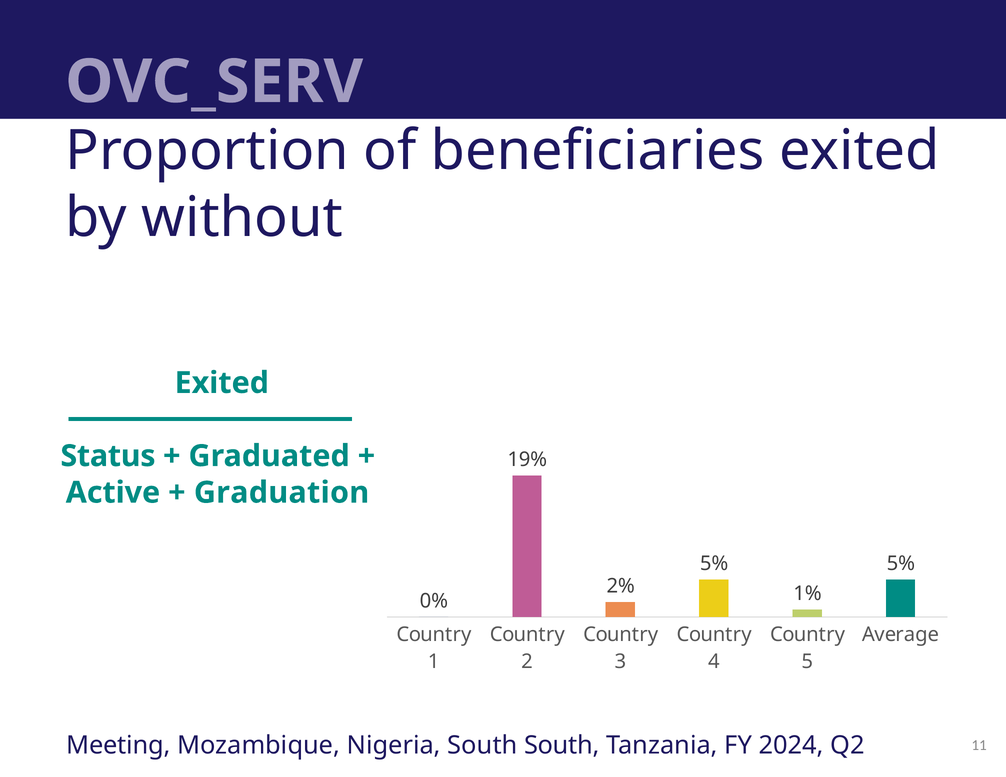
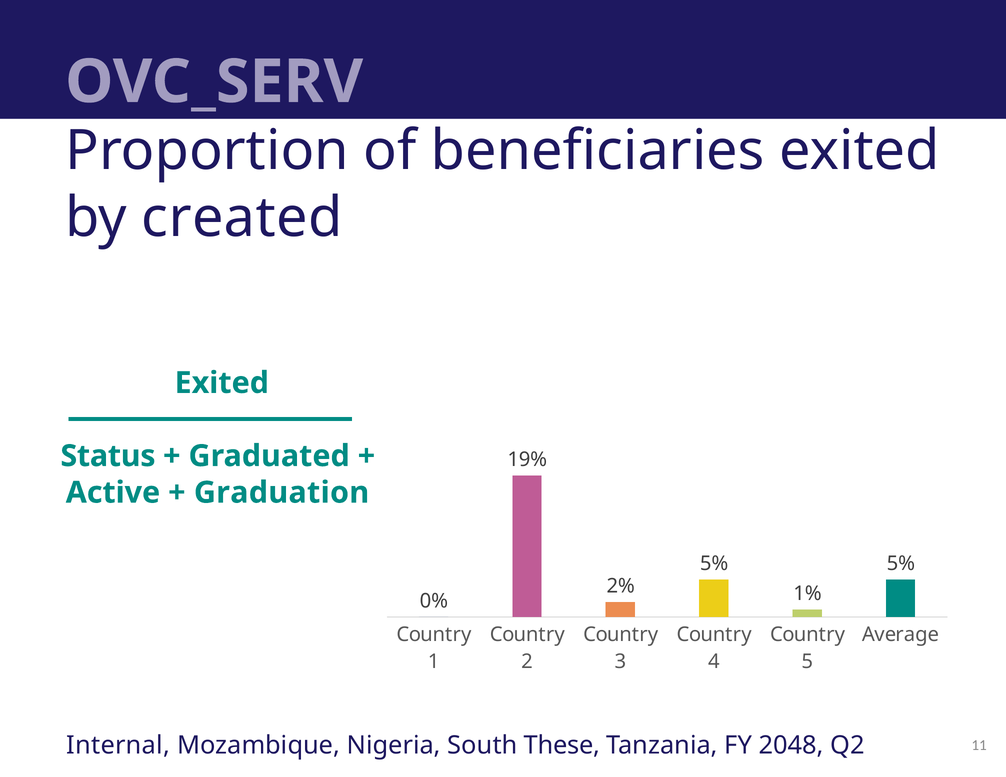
without: without -> created (242, 218)
Meeting: Meeting -> Internal (118, 746)
South South: South -> These (562, 746)
2024: 2024 -> 2048 (791, 746)
